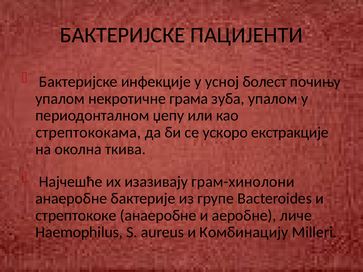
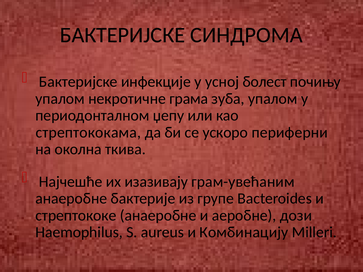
ПАЦИЈЕНТИ: ПАЦИЈЕНТИ -> СИНДРОМА (246, 35)
екстракције: екстракције -> периферни (290, 133)
грам-хинолони: грам-хинолони -> грам-увећаним (243, 182)
личе: личе -> дози (296, 216)
